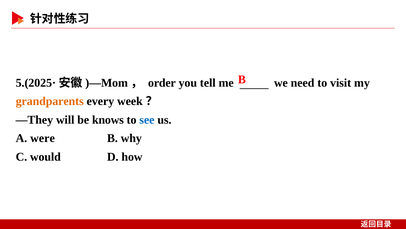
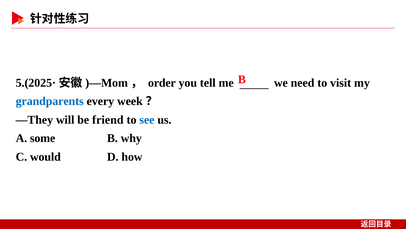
grandparents colour: orange -> blue (50, 101)
knows: knows -> friend (108, 120)
were: were -> some (43, 138)
